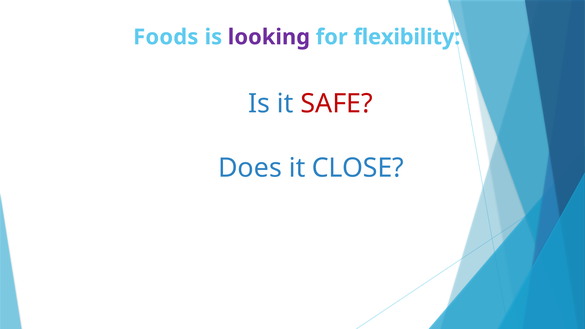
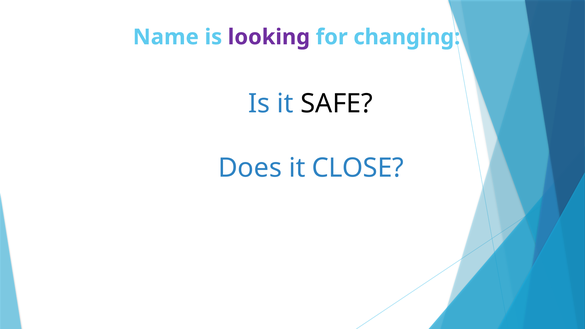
Foods: Foods -> Name (166, 37)
flexibility: flexibility -> changing (407, 37)
SAFE colour: red -> black (337, 104)
